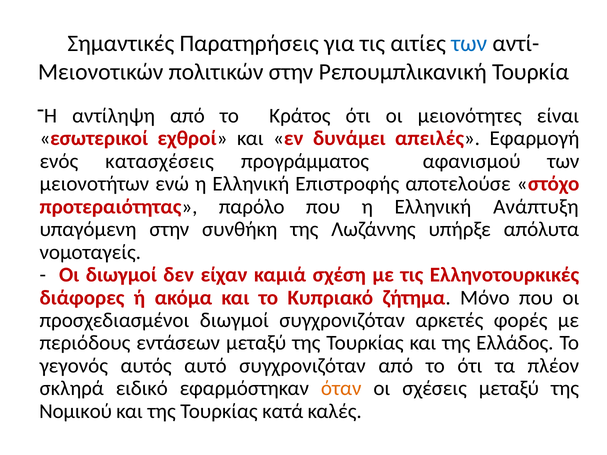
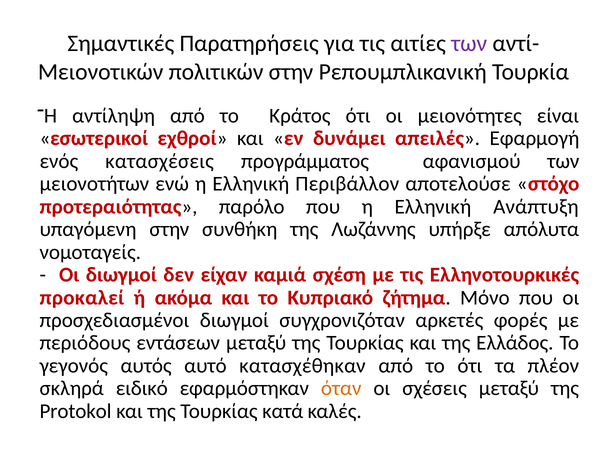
των colour: blue -> purple (469, 44)
Επιστροφής: Επιστροφής -> Περιβάλλον (347, 184)
διάφορες: διάφορες -> προκαλεί (82, 298)
αυτό συγχρονιζόταν: συγχρονιζόταν -> κατασχέθηκαν (302, 366)
Νομικού: Νομικού -> Protokol (76, 411)
